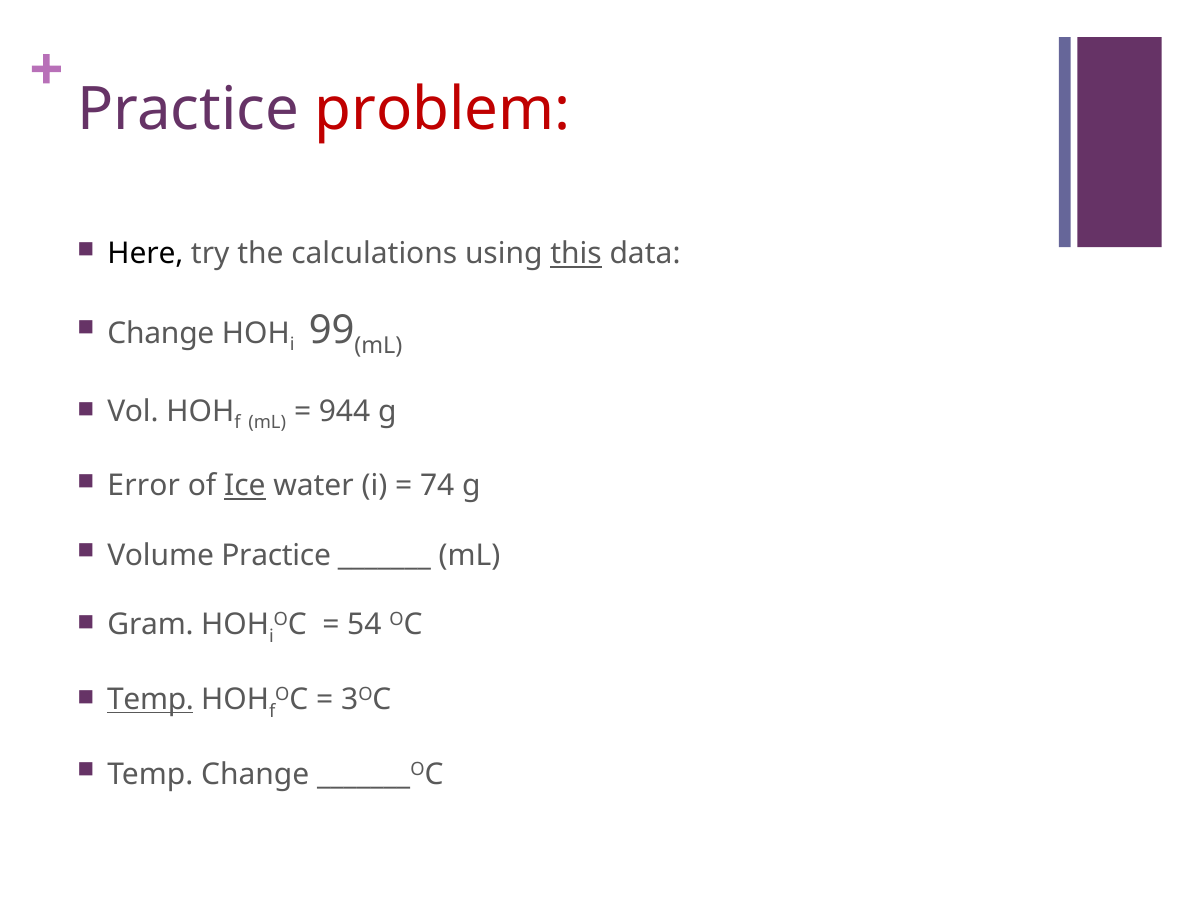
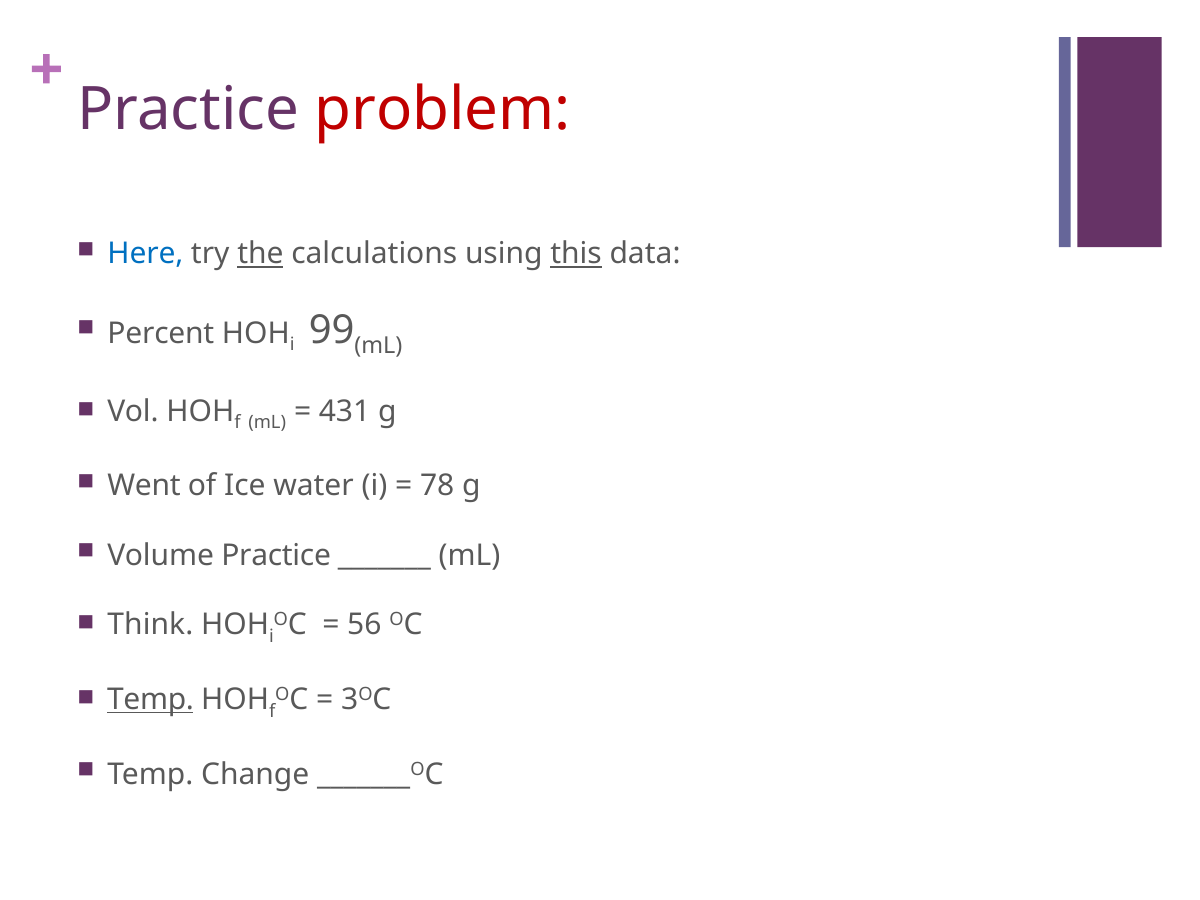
Here colour: black -> blue (145, 254)
the underline: none -> present (260, 254)
Change: Change -> Percent (161, 333)
944: 944 -> 431 (345, 411)
Error: Error -> Went (144, 486)
Ice underline: present -> none (245, 486)
74: 74 -> 78 (437, 486)
Gram: Gram -> Think (150, 625)
54: 54 -> 56 (364, 625)
